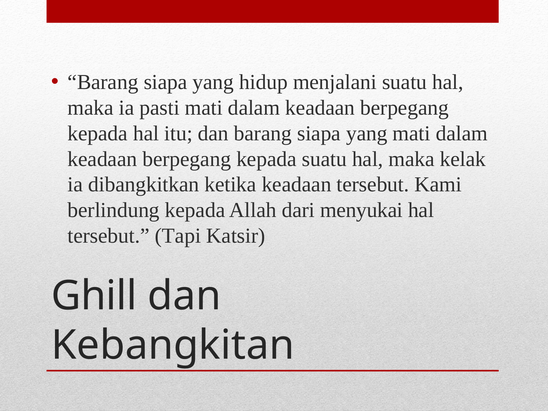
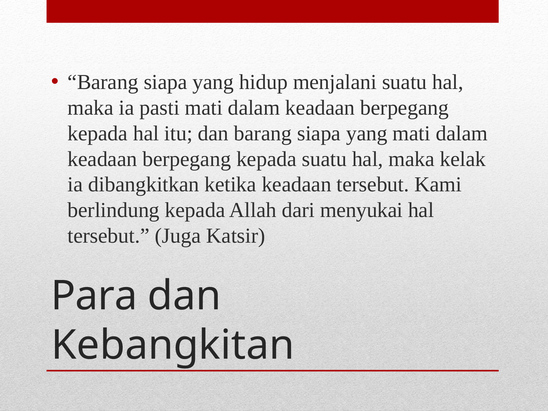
Tapi: Tapi -> Juga (178, 236)
Ghill: Ghill -> Para (94, 296)
